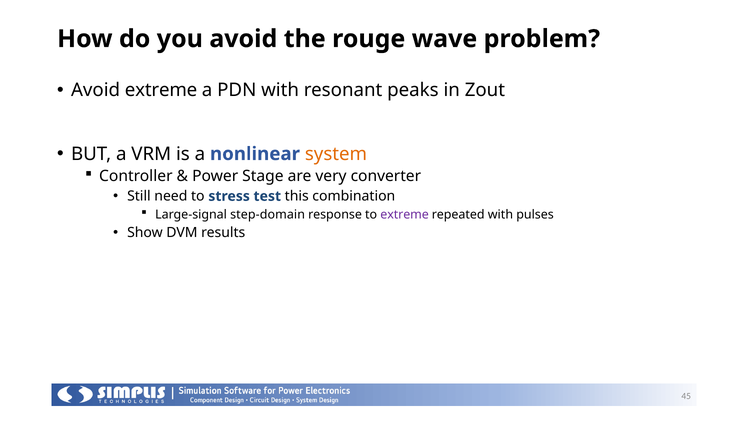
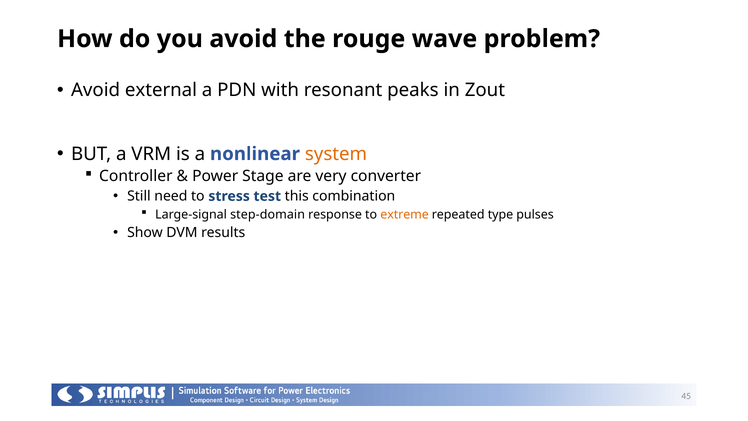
Avoid extreme: extreme -> external (161, 90)
extreme colour: purple -> orange (405, 214)
repeated with: with -> type (500, 214)
